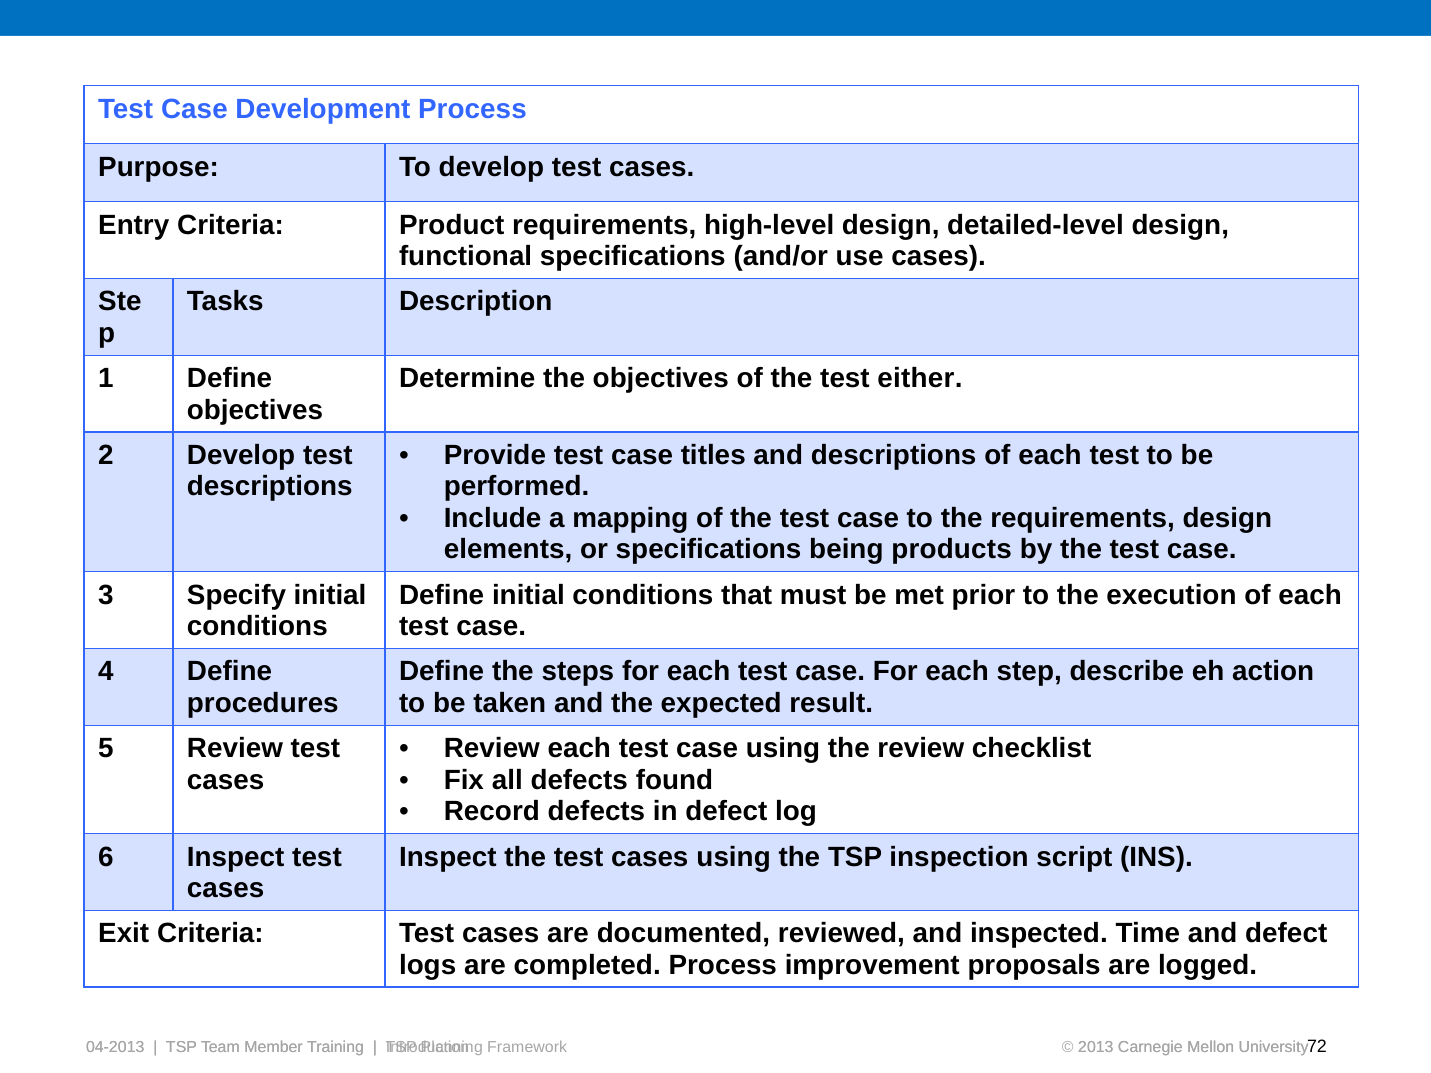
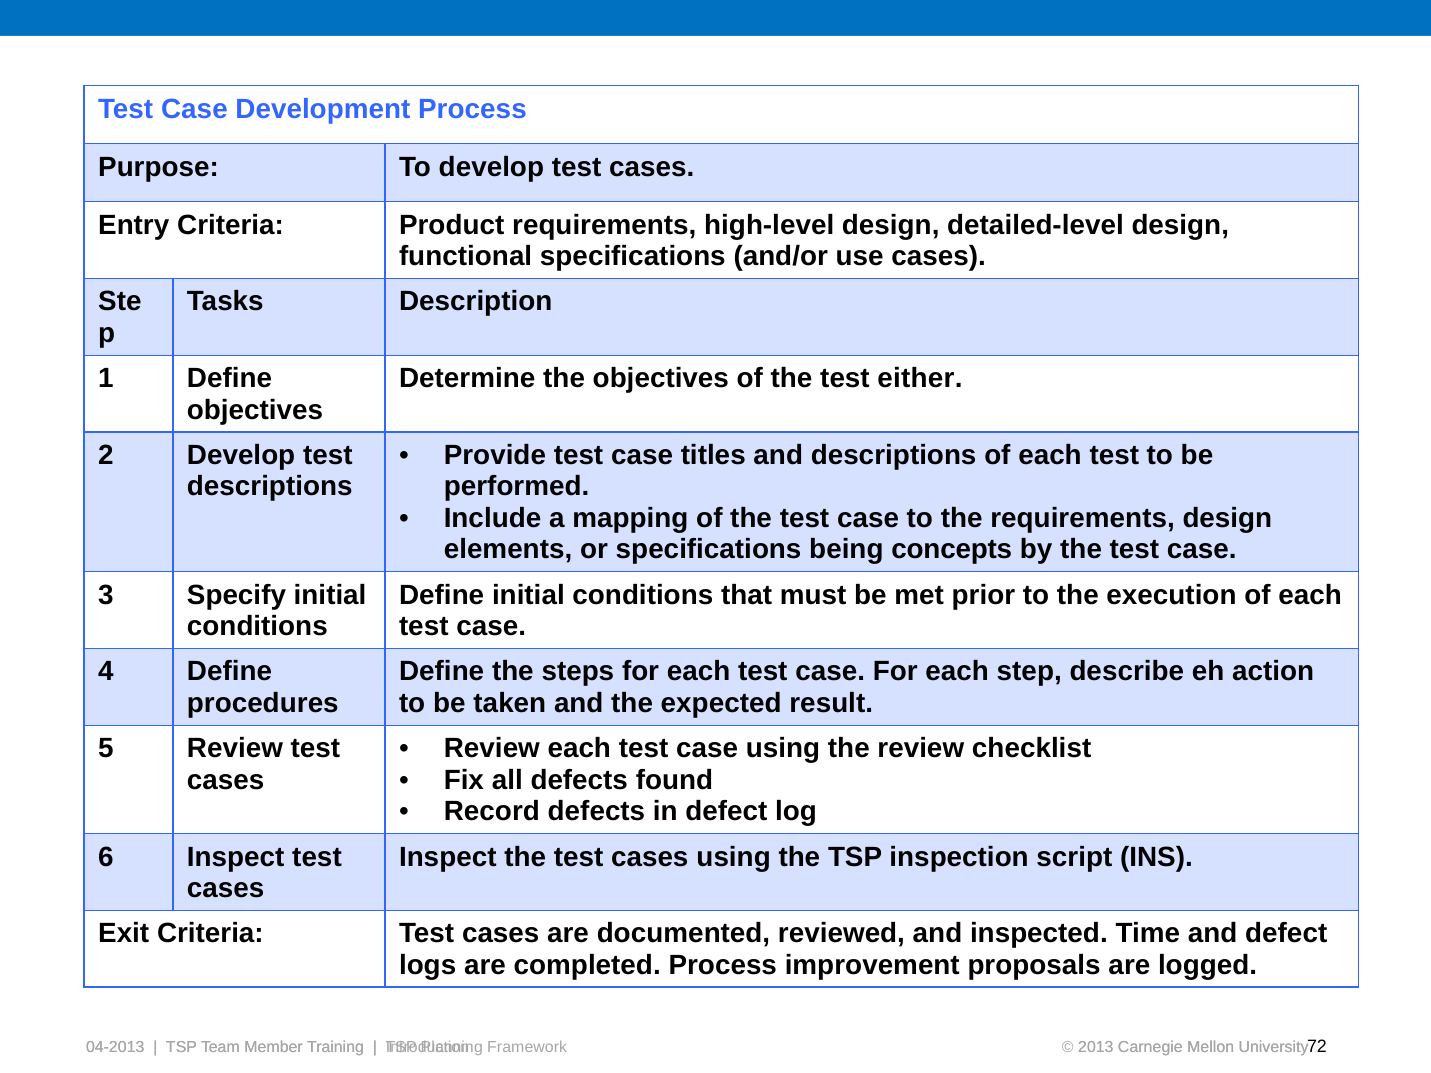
products: products -> concepts (952, 549)
